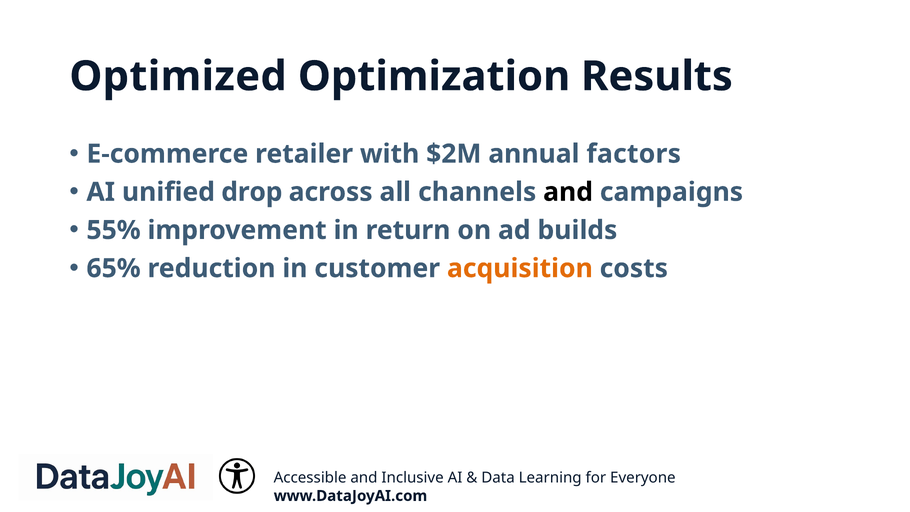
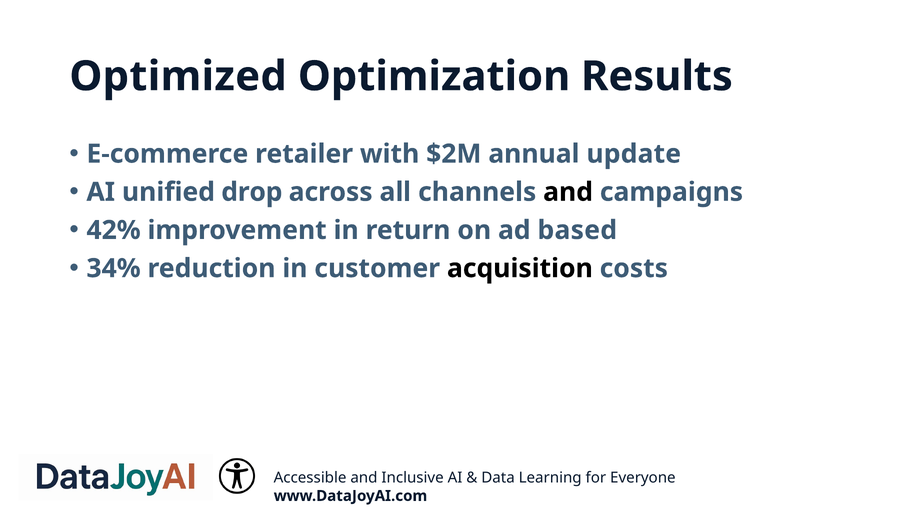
factors: factors -> update (634, 154)
55%: 55% -> 42% (114, 230)
builds: builds -> based (577, 230)
65%: 65% -> 34% (114, 268)
acquisition colour: orange -> black (520, 268)
